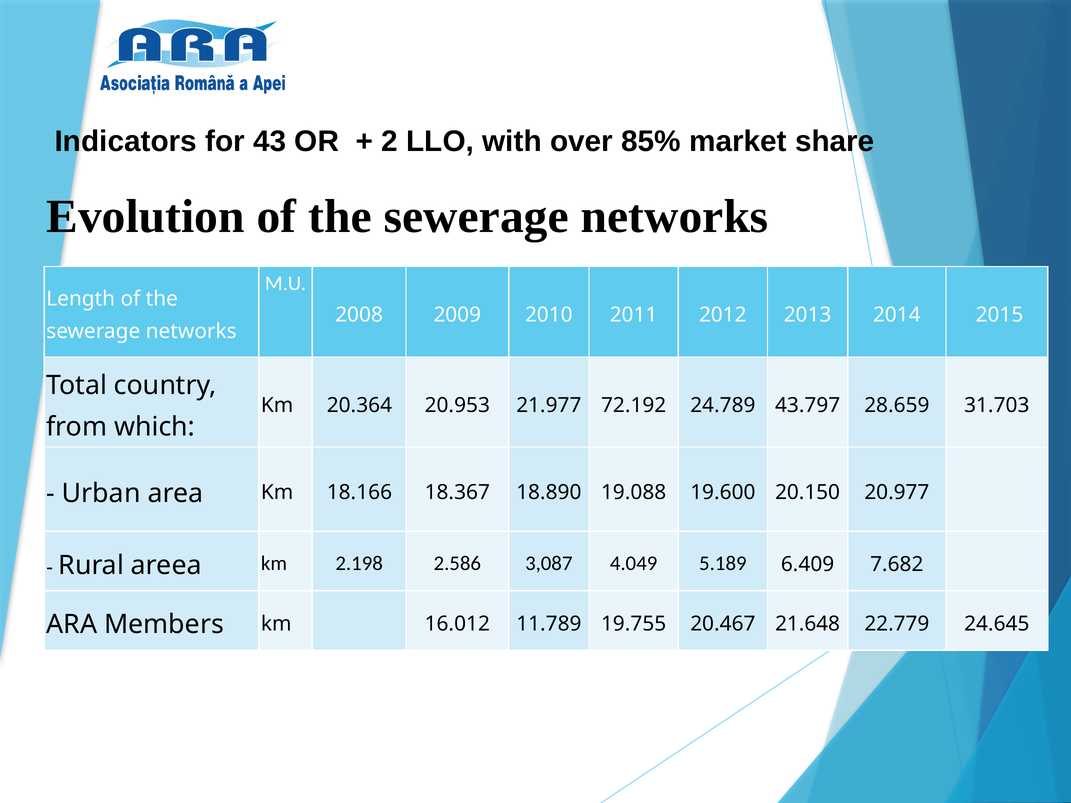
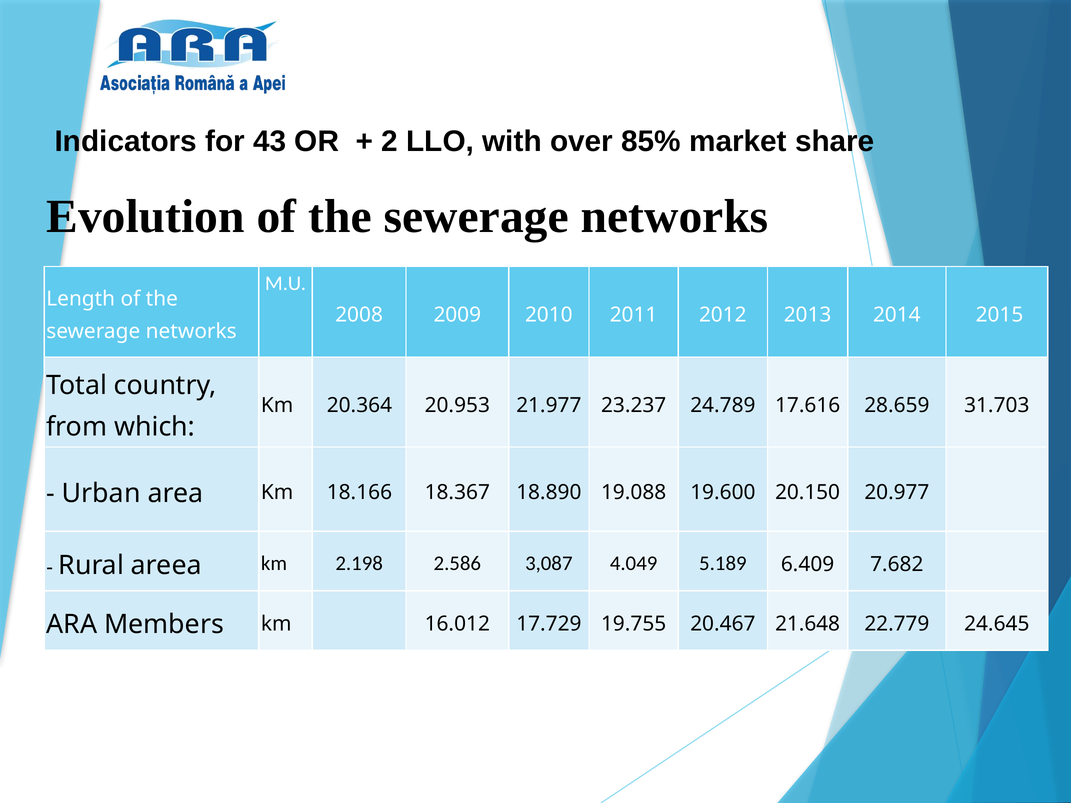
72.192: 72.192 -> 23.237 (634, 405)
43.797: 43.797 -> 17.616 (808, 405)
11.789: 11.789 -> 17.729 (549, 624)
